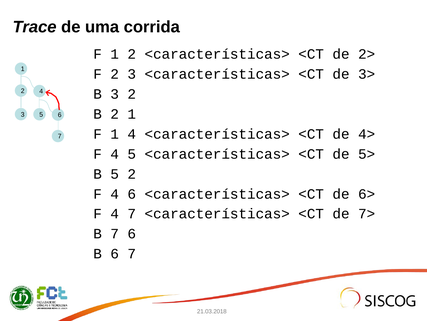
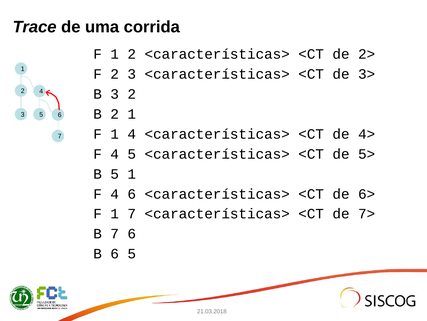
B 5 2: 2 -> 1 (132, 174)
4: 4 -> 1 (115, 213)
B 6 7: 7 -> 5 (132, 253)
